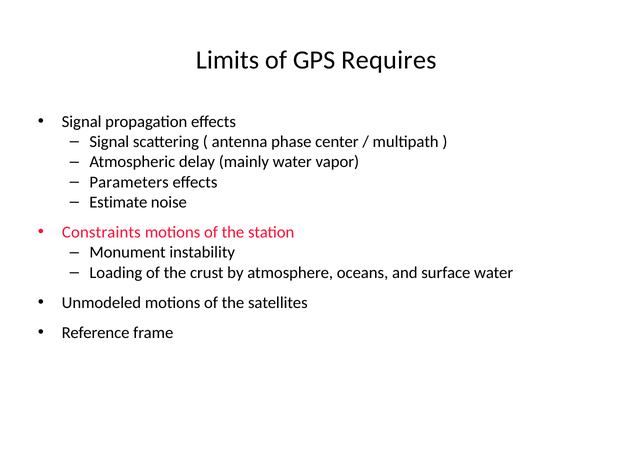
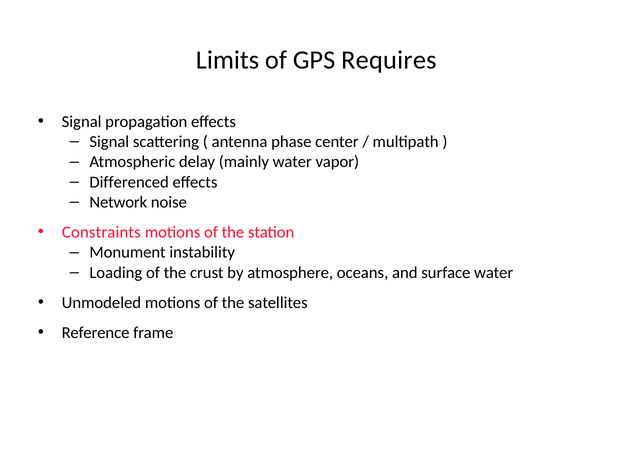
Parameters: Parameters -> Differenced (129, 182)
Estimate: Estimate -> Network (118, 203)
